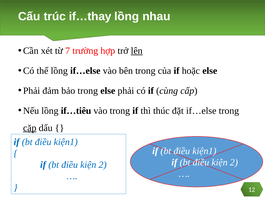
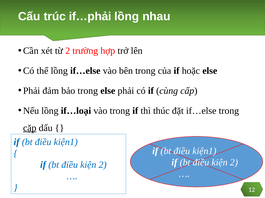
if…thay: if…thay -> if…phải (90, 16)
7: 7 -> 2 (68, 51)
lên underline: present -> none (137, 51)
if…tiêu: if…tiêu -> if…loại (76, 111)
